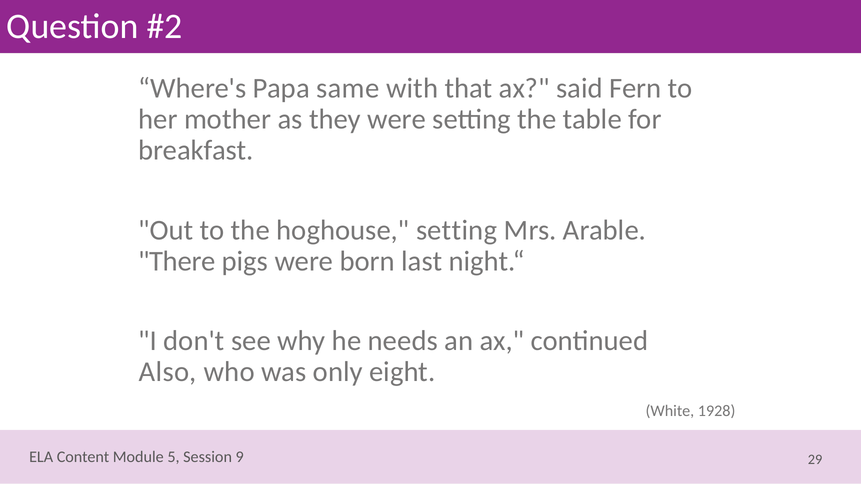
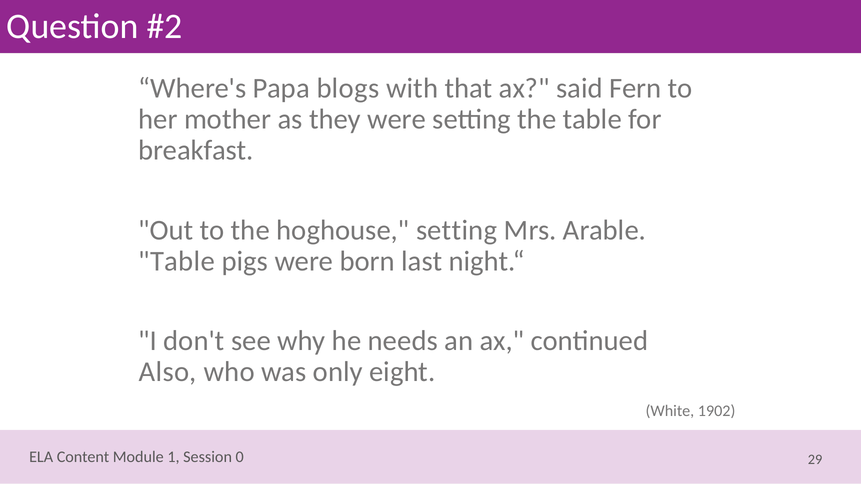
same: same -> blogs (348, 88)
There: There -> Table (177, 261)
1928: 1928 -> 1902 (717, 411)
5: 5 -> 1 (174, 457)
9: 9 -> 0 (240, 457)
